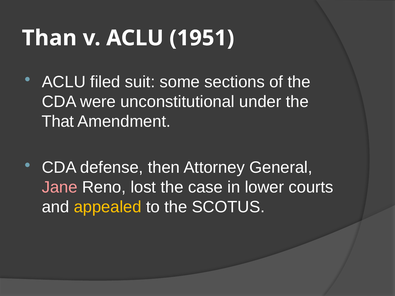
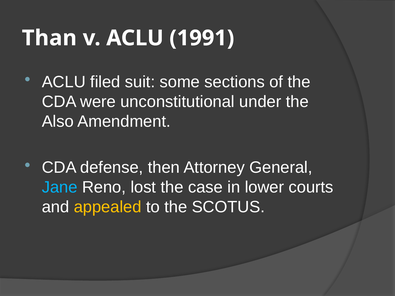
1951: 1951 -> 1991 (202, 38)
That: That -> Also (58, 122)
Jane colour: pink -> light blue (60, 187)
